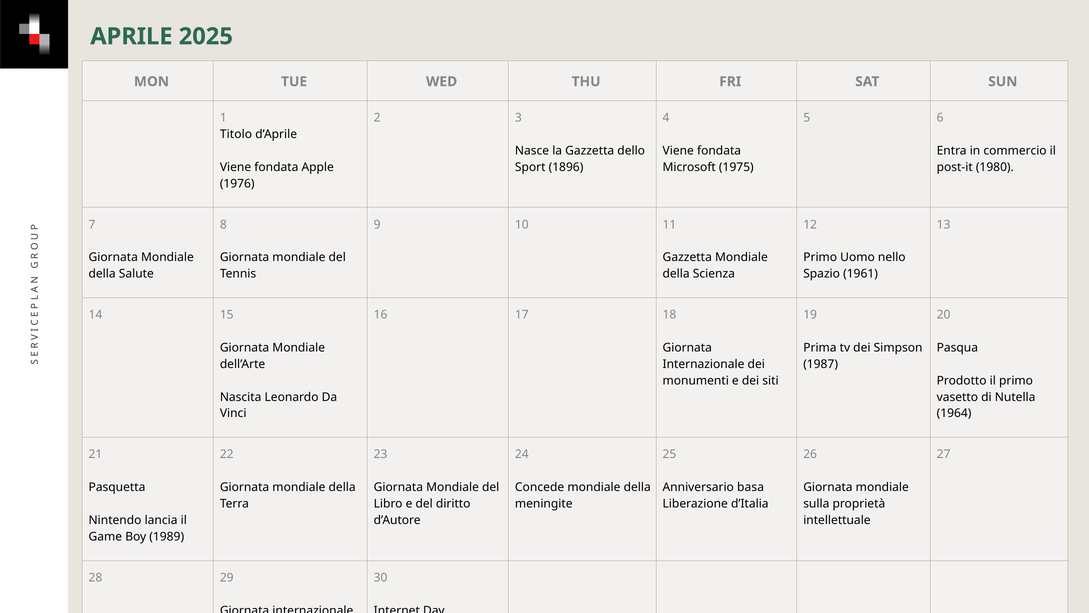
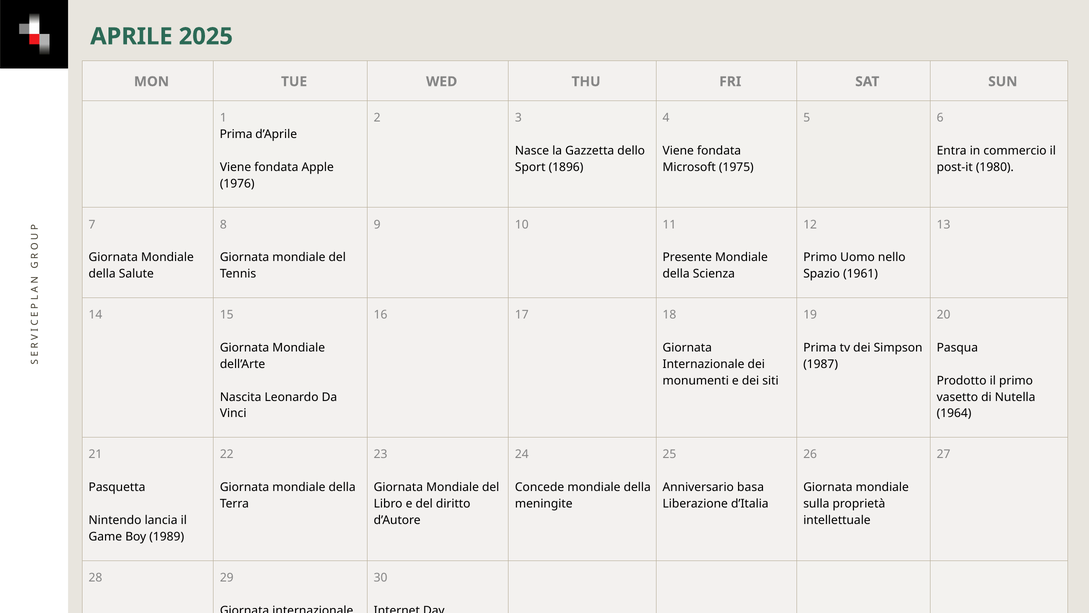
Titolo: Titolo -> Prima (236, 134)
Gazzetta: Gazzetta -> Presente (687, 257)
